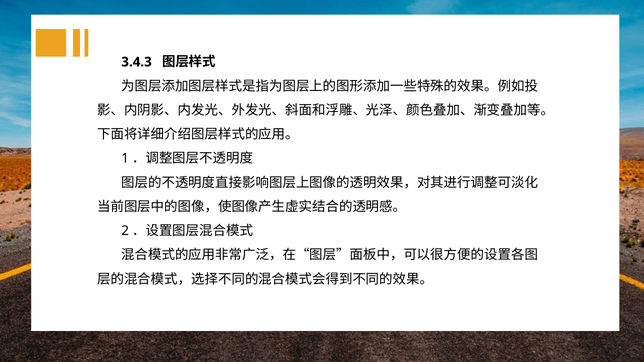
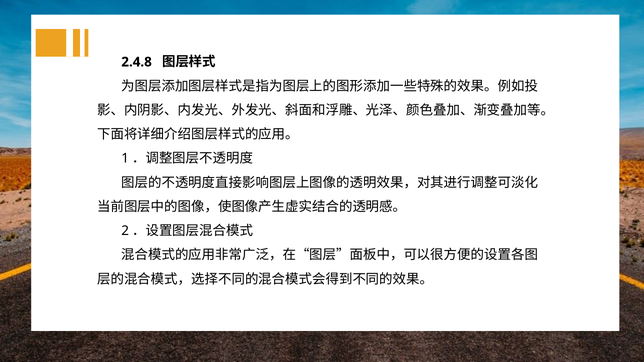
3.4.3: 3.4.3 -> 2.4.8 (137, 62)
